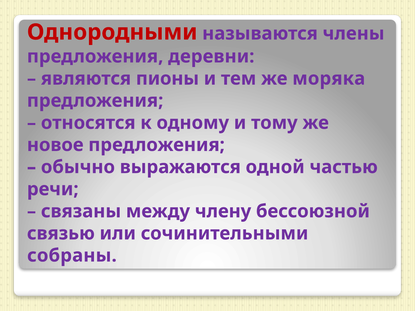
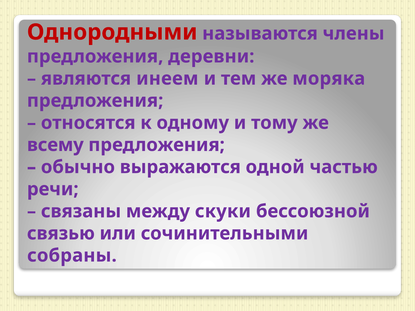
пионы: пионы -> инеем (167, 79)
новое: новое -> всему (55, 145)
члену: члену -> скуки (223, 211)
